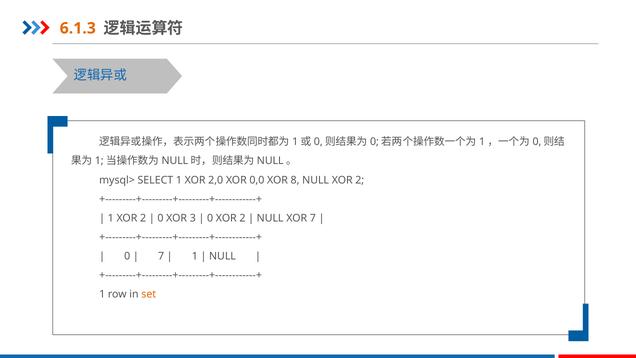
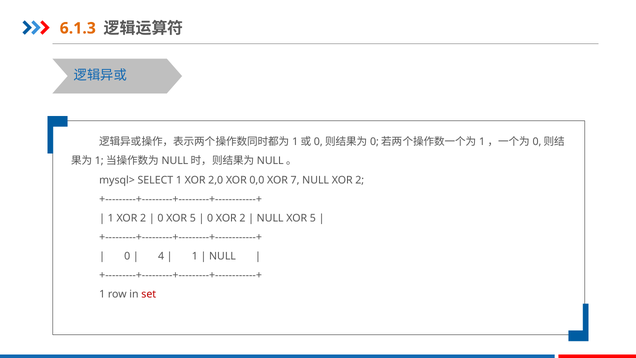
8: 8 -> 7 (295, 180)
0 XOR 3: 3 -> 5 (193, 218)
NULL XOR 7: 7 -> 5 (313, 218)
7: 7 -> 4 (161, 256)
set colour: orange -> red (149, 294)
